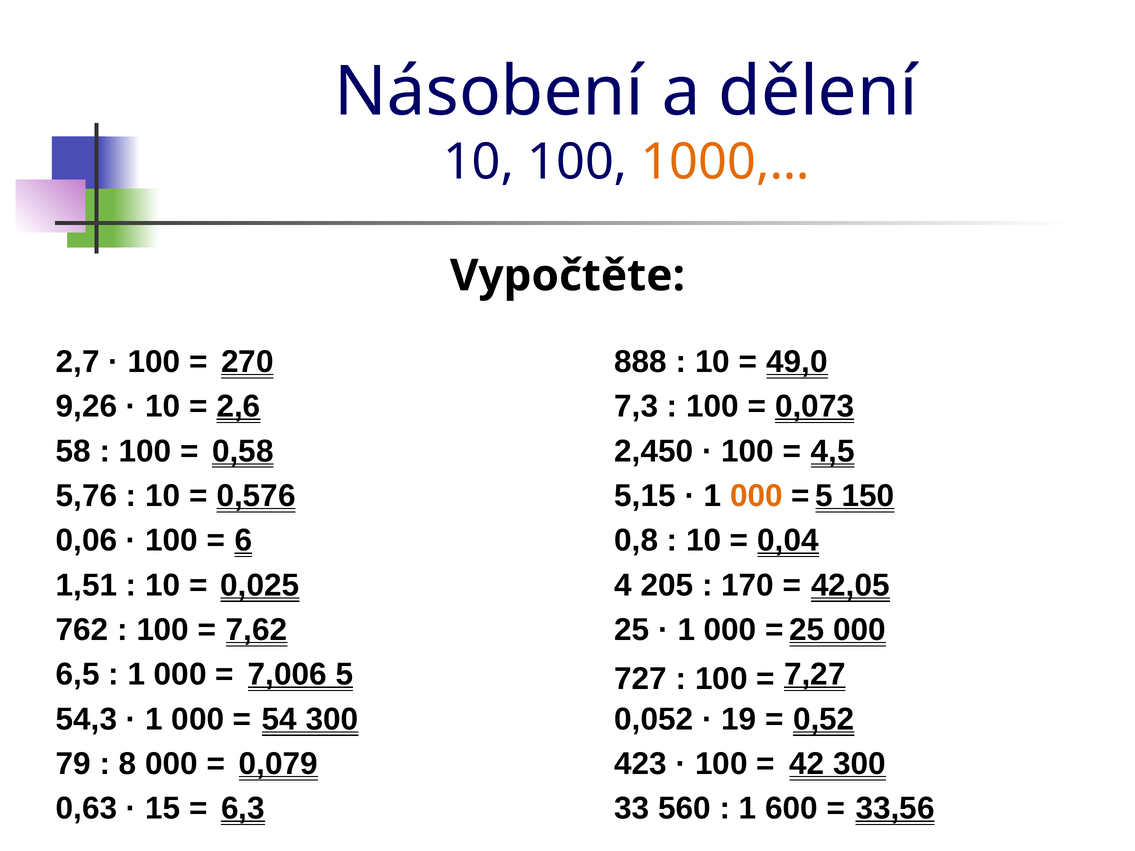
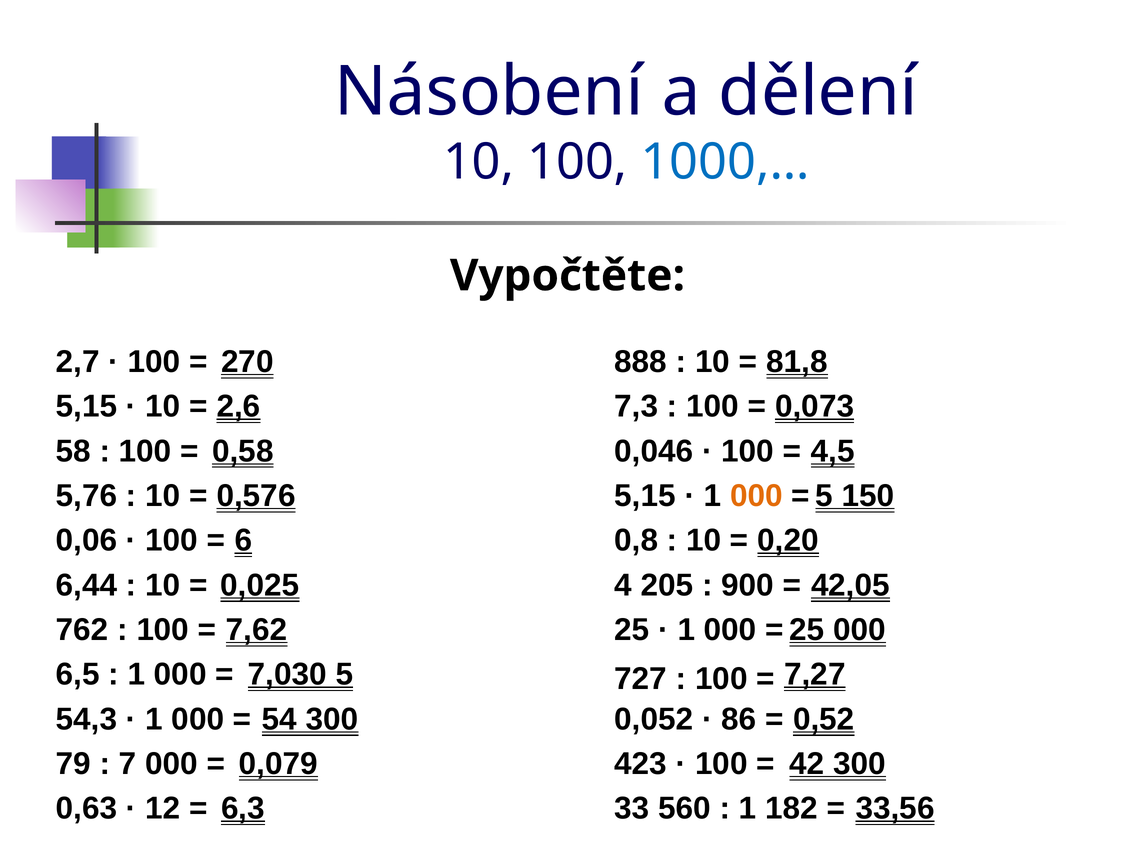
1000,… colour: orange -> blue (725, 162)
49,0: 49,0 -> 81,8 (797, 362)
9,26: 9,26 -> 5,15 (86, 407)
2,450: 2,450 -> 0,046 (654, 451)
0,04: 0,04 -> 0,20 (788, 541)
1,51: 1,51 -> 6,44 (86, 585)
170: 170 -> 900 (748, 585)
7,006: 7,006 -> 7,030 (287, 675)
19: 19 -> 86 (739, 719)
8: 8 -> 7 (128, 764)
15: 15 -> 12 (163, 809)
600: 600 -> 182 (791, 809)
